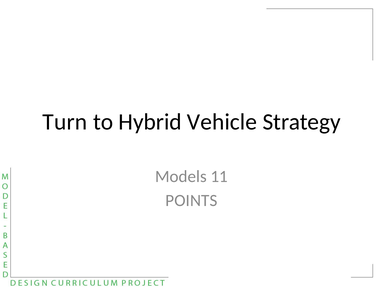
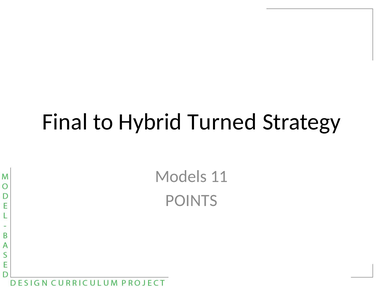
Turn: Turn -> Final (65, 122)
Vehicle: Vehicle -> Turned (222, 122)
